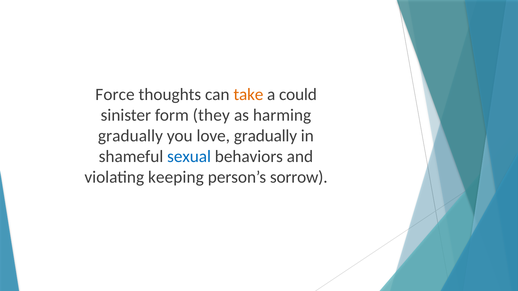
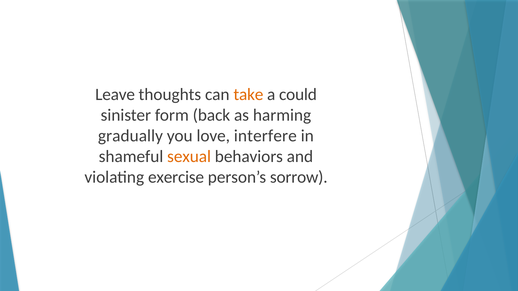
Force: Force -> Leave (115, 95)
they: they -> back (211, 115)
love gradually: gradually -> interfere (265, 136)
sexual colour: blue -> orange (189, 157)
keeping: keeping -> exercise (176, 177)
